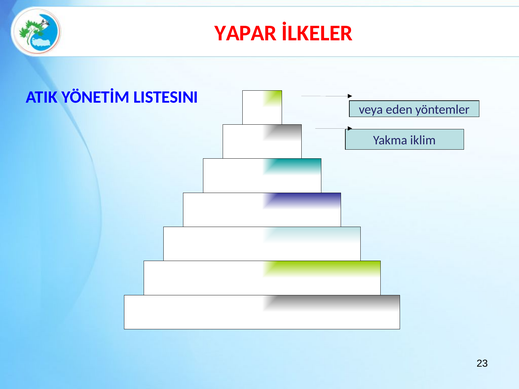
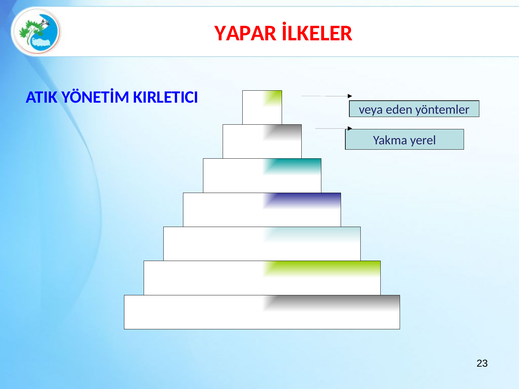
LISTESINI: LISTESINI -> KIRLETICI (166, 97)
iklim: iklim -> yerel (423, 140)
